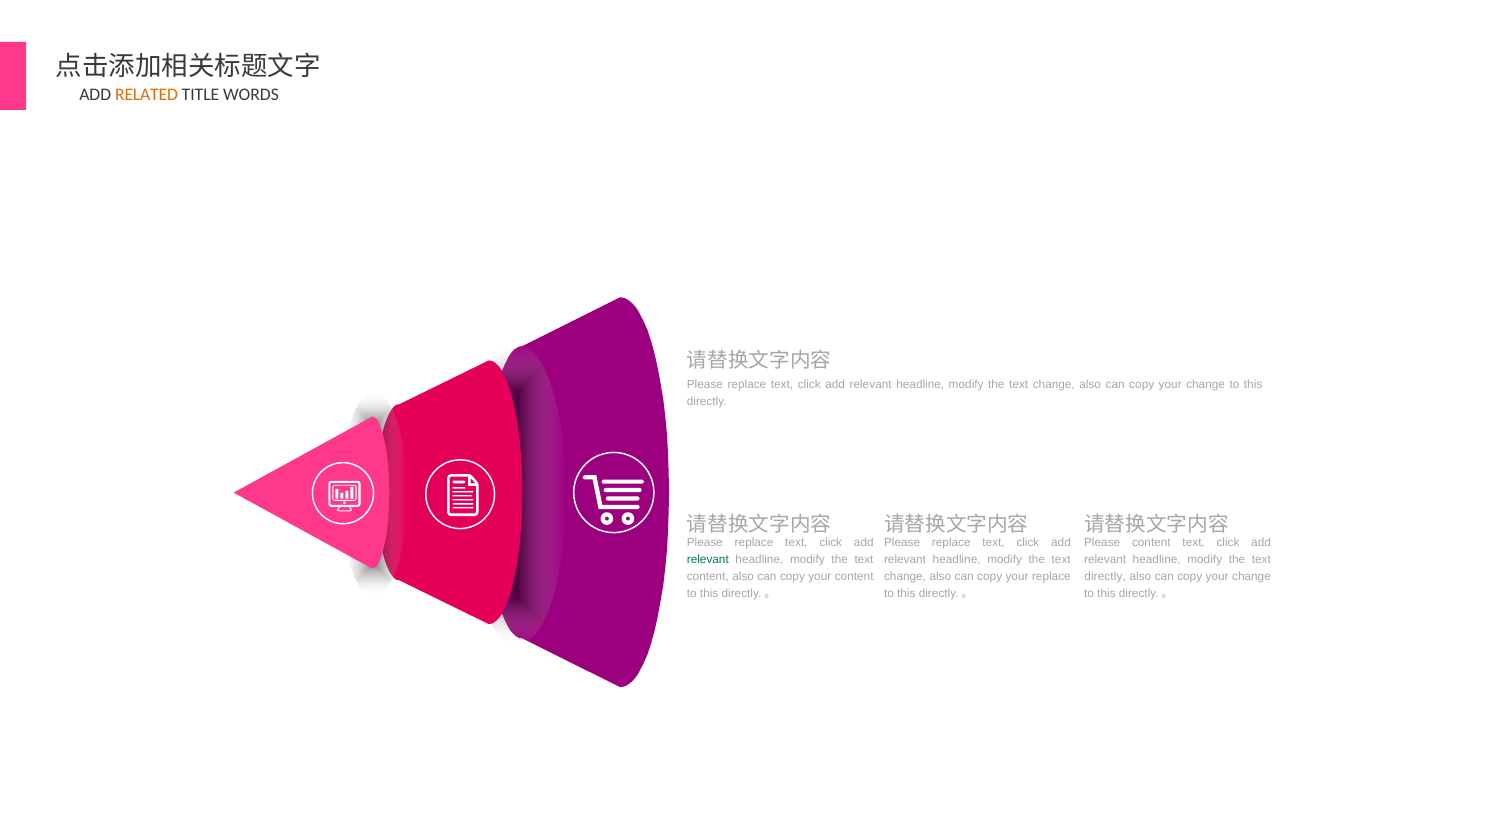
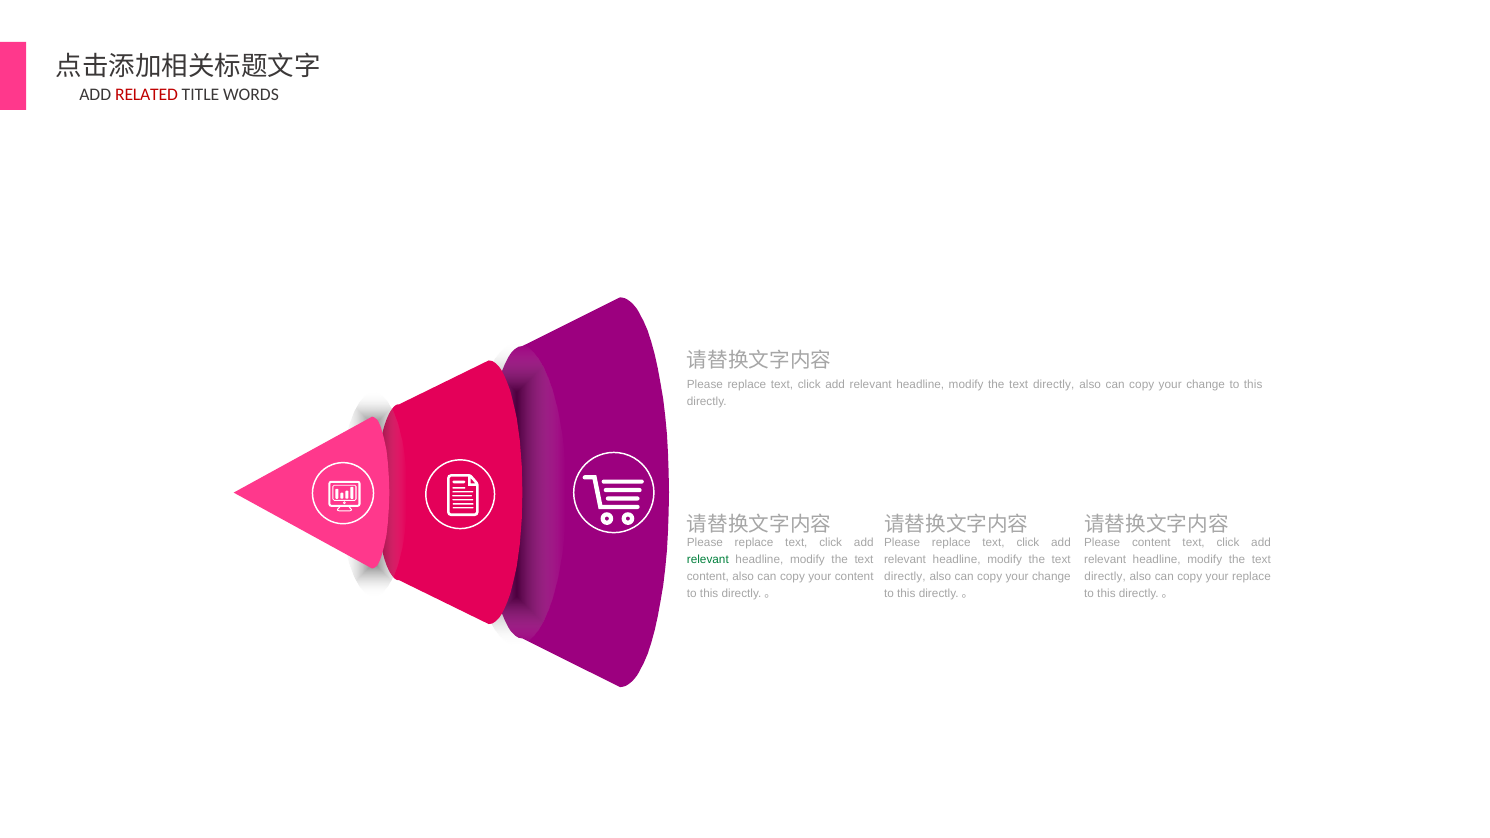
RELATED colour: orange -> red (147, 95)
change: change -> directly (1054, 385)
change: change -> directly (905, 577)
replace: replace -> change (1051, 577)
change: change -> replace (1251, 577)
